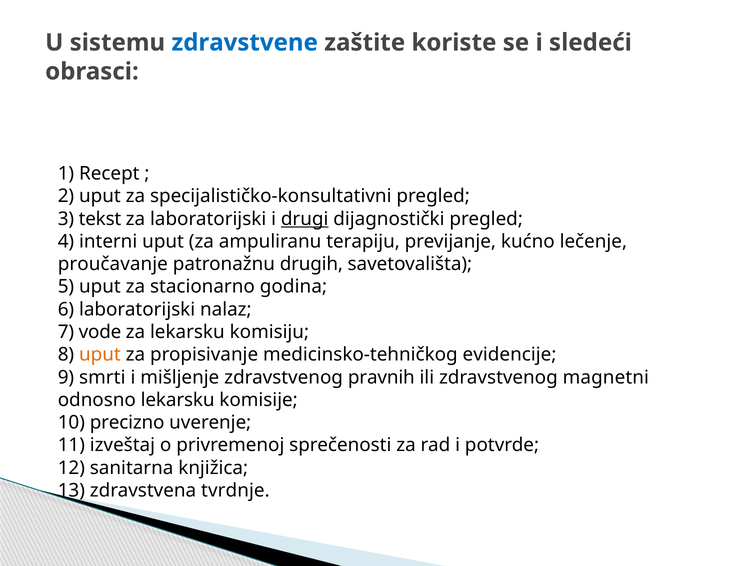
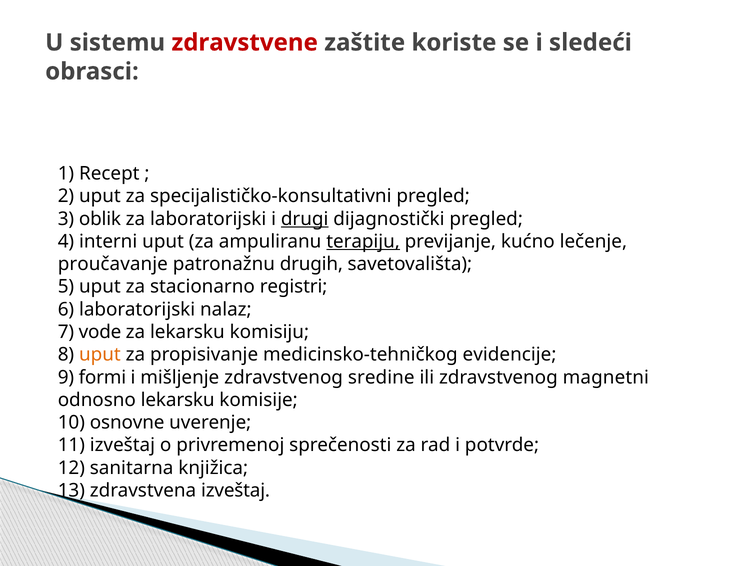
zdravstvene colour: blue -> red (245, 43)
tekst: tekst -> oblik (100, 219)
terapiju underline: none -> present (363, 242)
godina: godina -> registri (294, 287)
smrti: smrti -> formi (102, 377)
pravnih: pravnih -> sredine (381, 377)
precizno: precizno -> osnovne (127, 423)
zdravstvena tvrdnje: tvrdnje -> izveštaj (236, 491)
